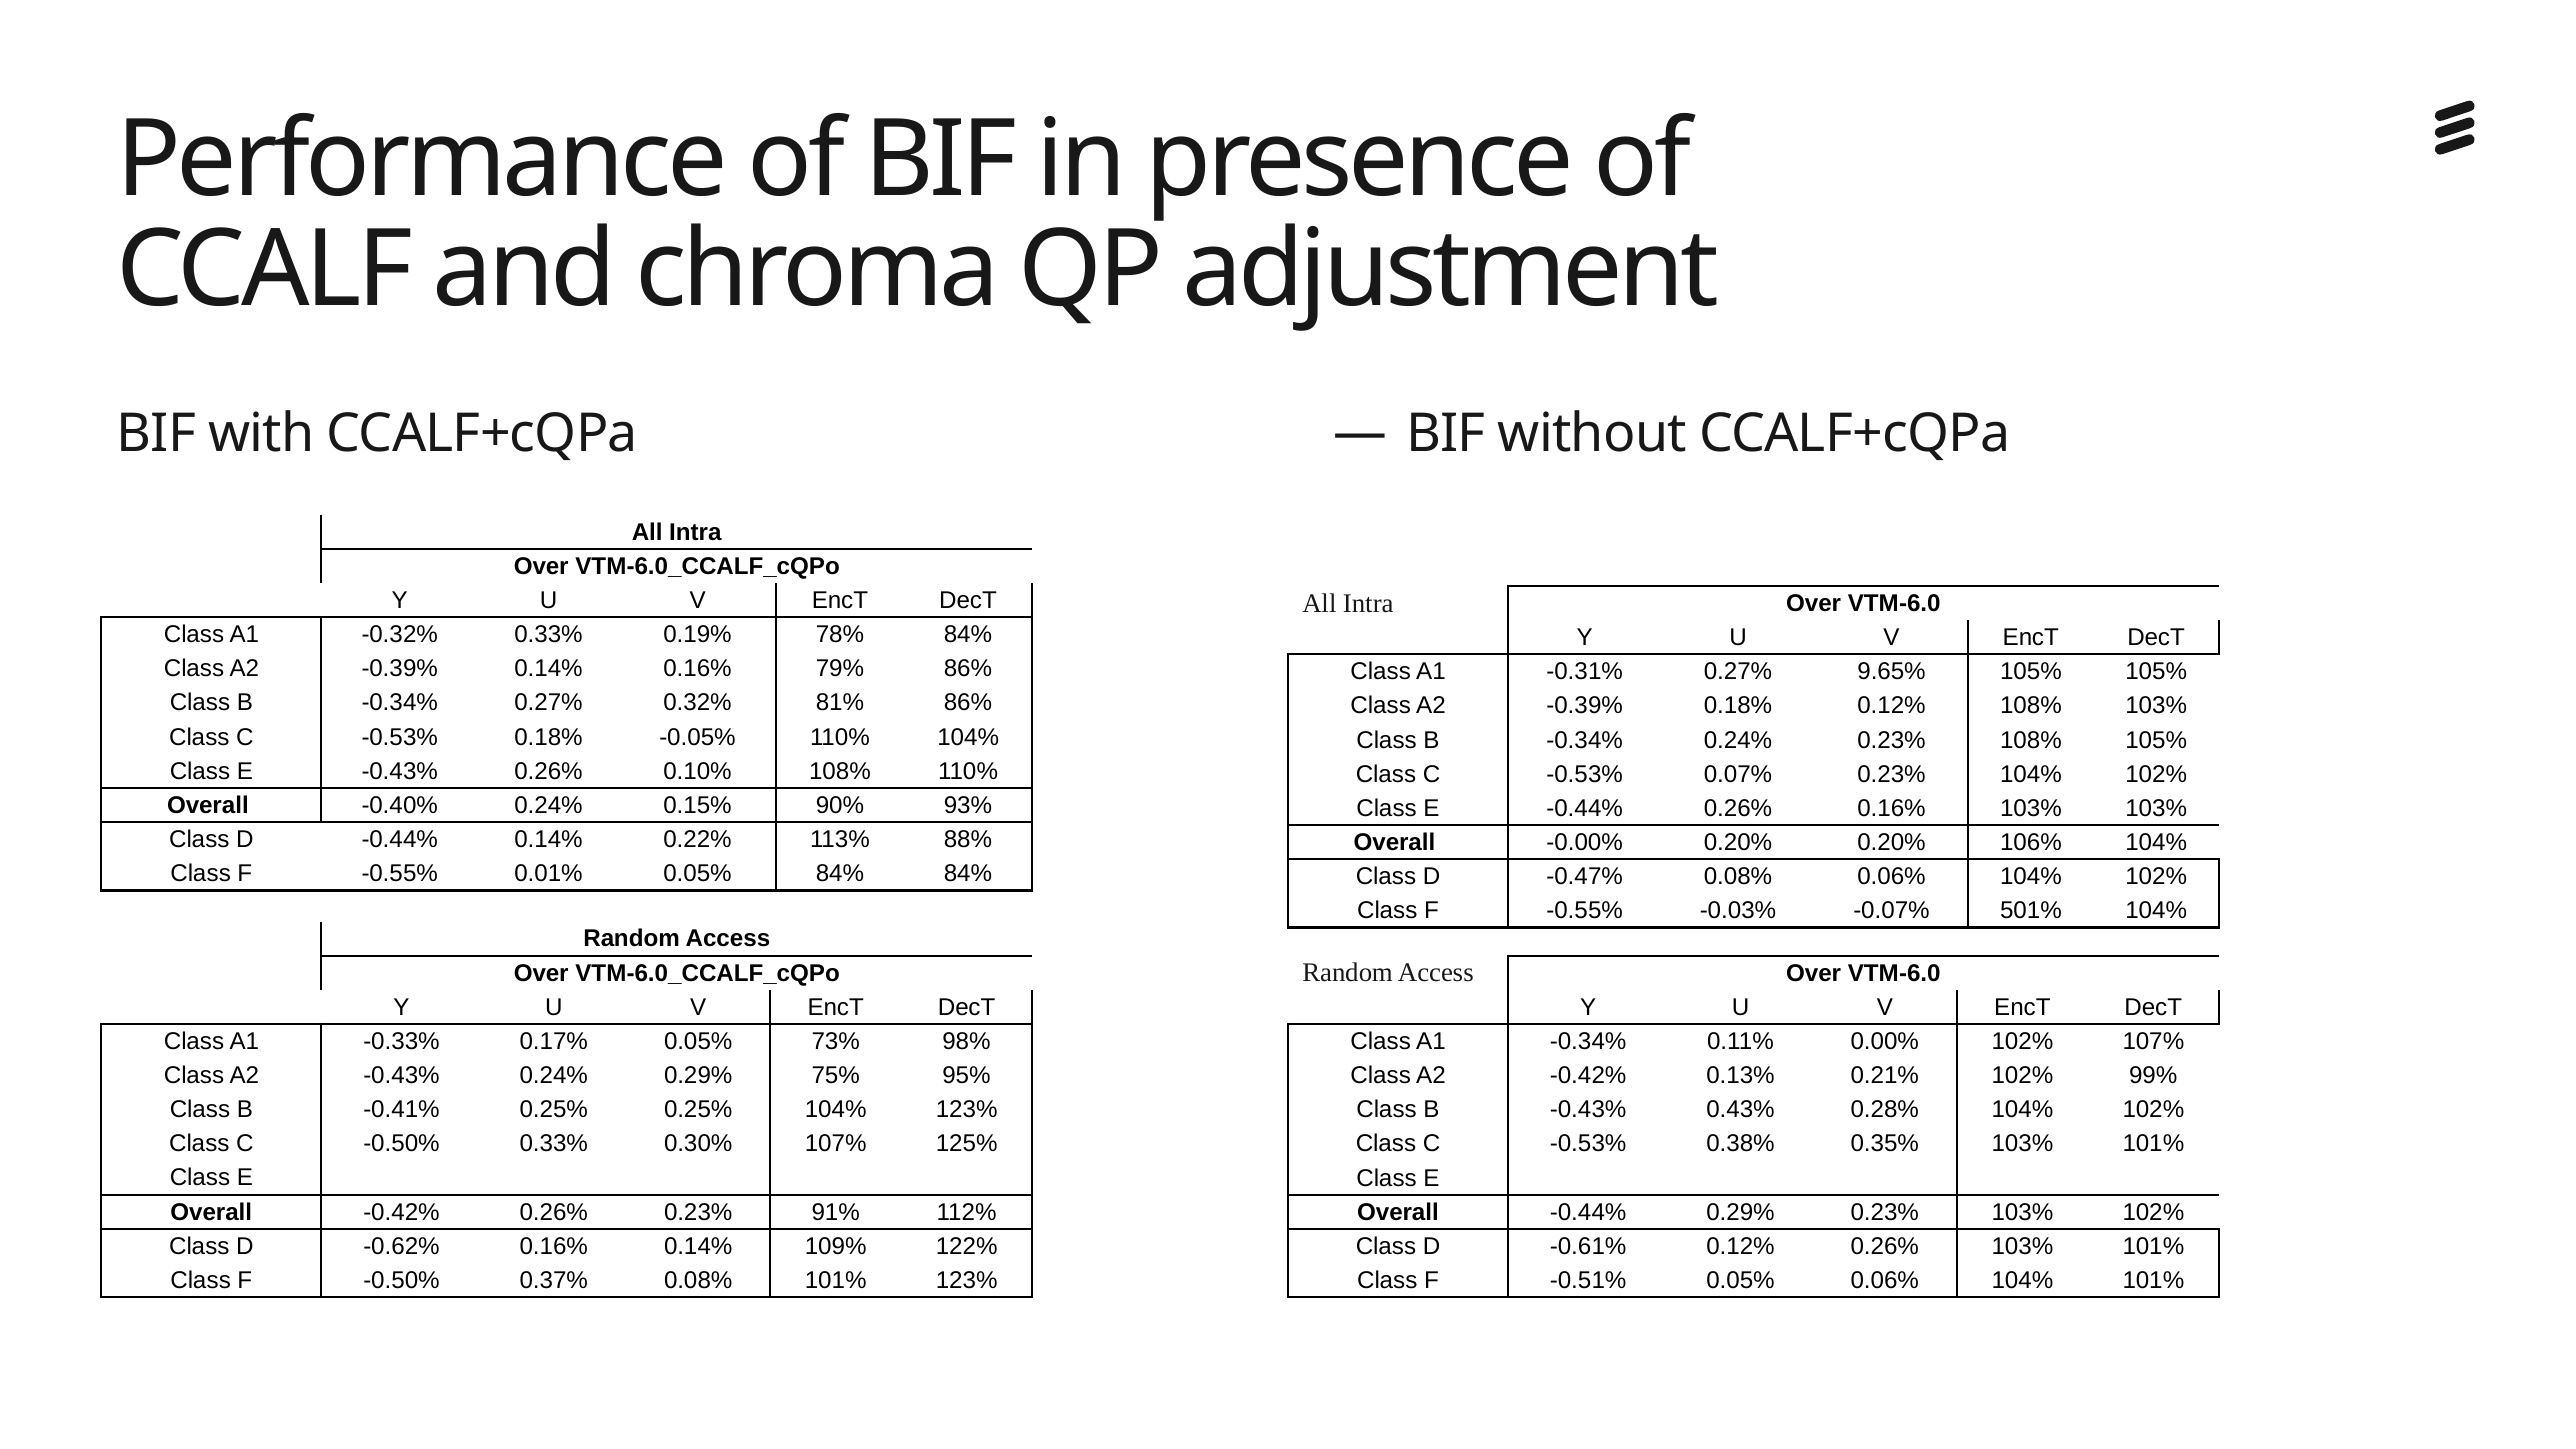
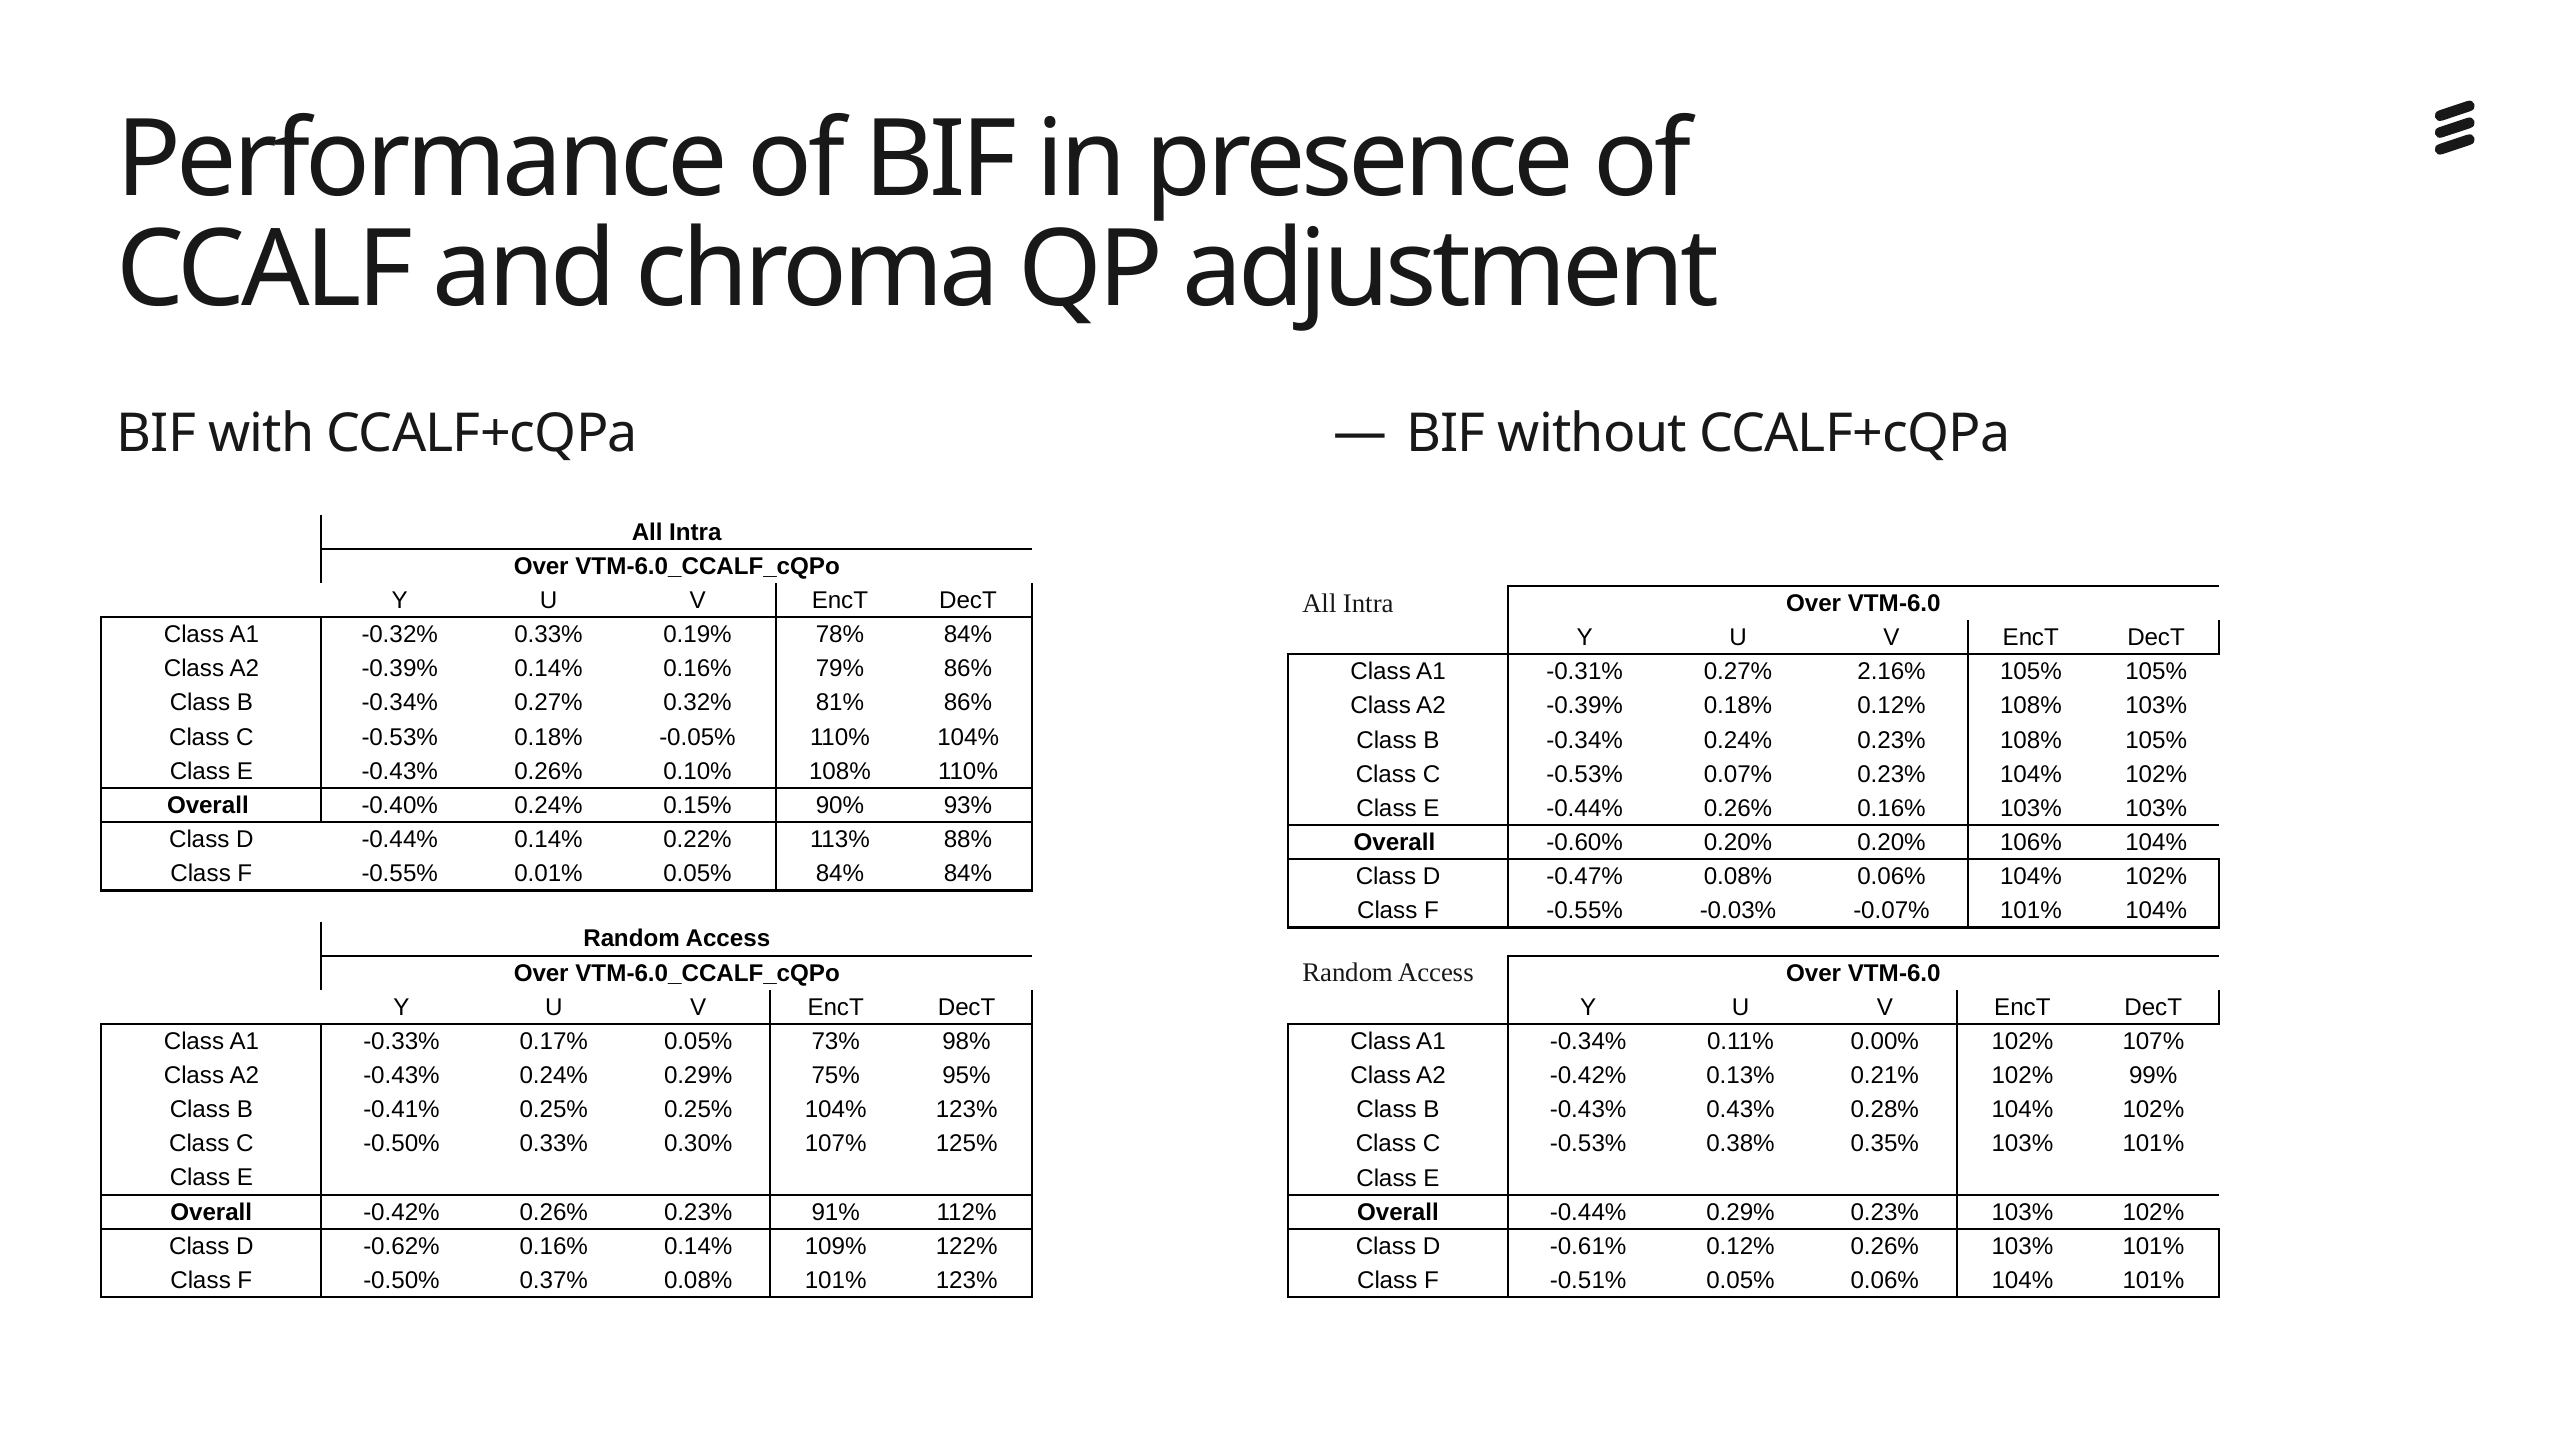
9.65%: 9.65% -> 2.16% (1892, 672)
-0.00%: -0.00% -> -0.60% (1585, 842)
-0.07% 501%: 501% -> 101% (2031, 911)
